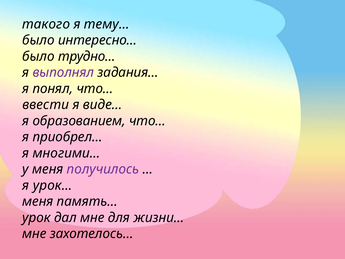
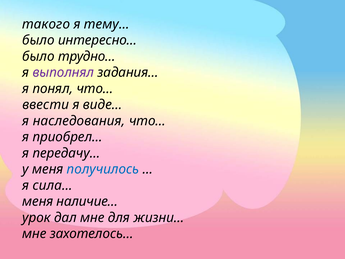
образованием: образованием -> наследования (79, 121)
многими…: многими… -> передачу… (66, 153)
получилось colour: purple -> blue (103, 169)
урок…: урок… -> сила… (52, 185)
память…: память… -> наличие… (87, 201)
